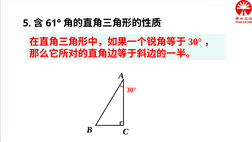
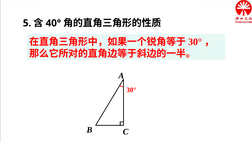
61°: 61° -> 40° (53, 23)
